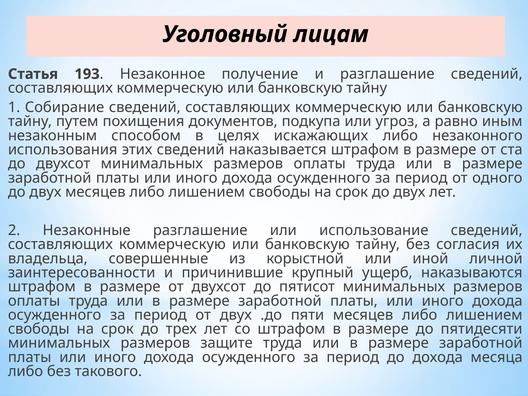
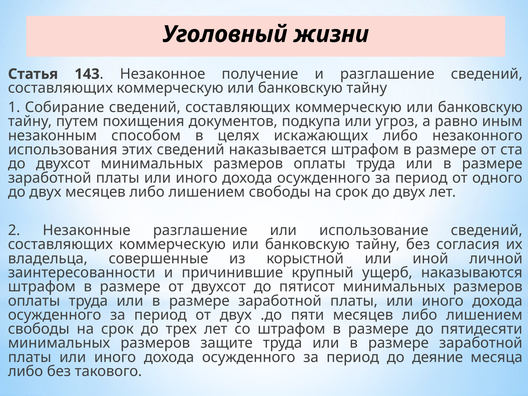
лицам: лицам -> жизни (331, 34)
193: 193 -> 143 (87, 74)
до дохода: дохода -> деяние (438, 357)
